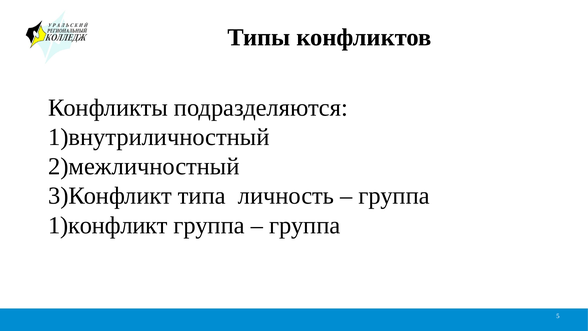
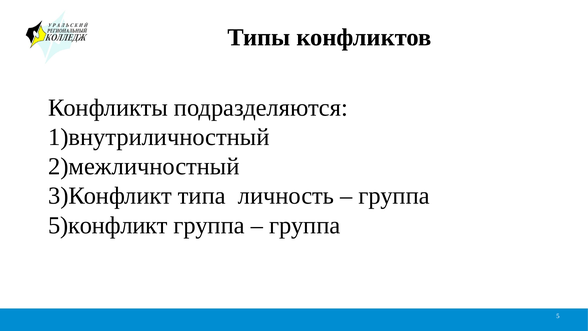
1)конфликт: 1)конфликт -> 5)конфликт (108, 225)
